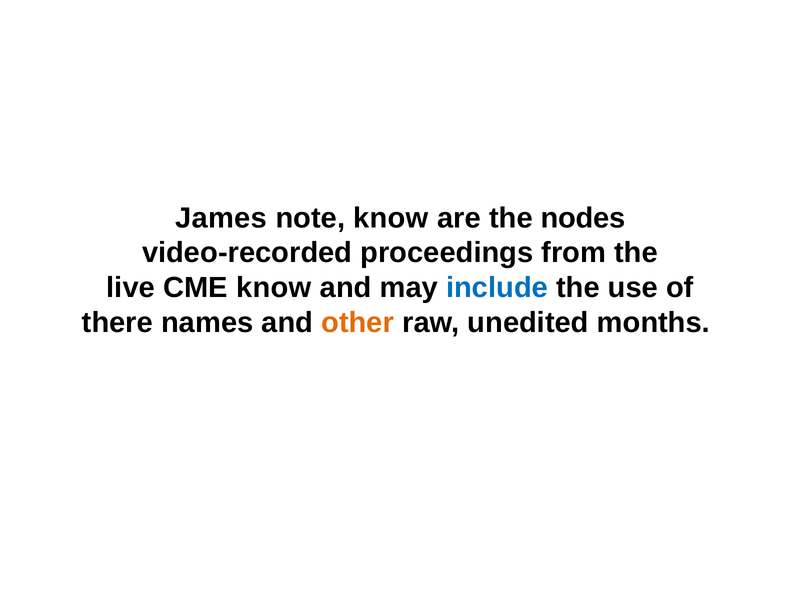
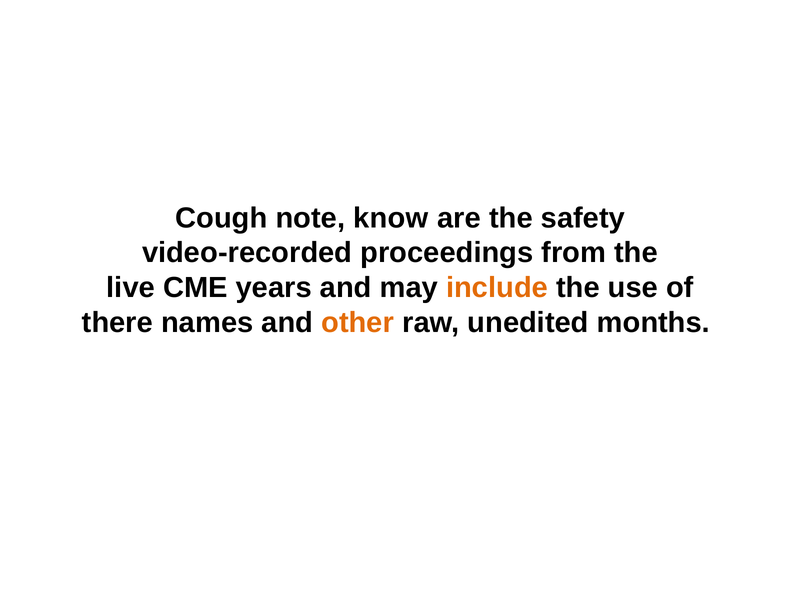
James: James -> Cough (221, 218)
nodes: nodes -> safety (583, 218)
CME know: know -> years (274, 288)
include colour: blue -> orange (497, 288)
